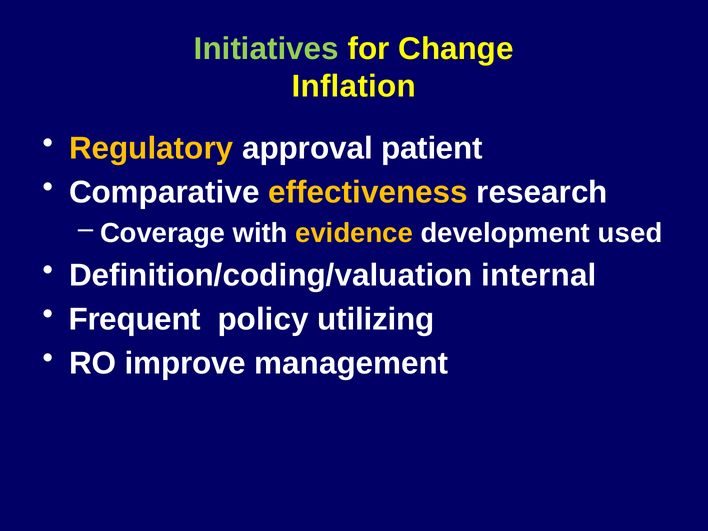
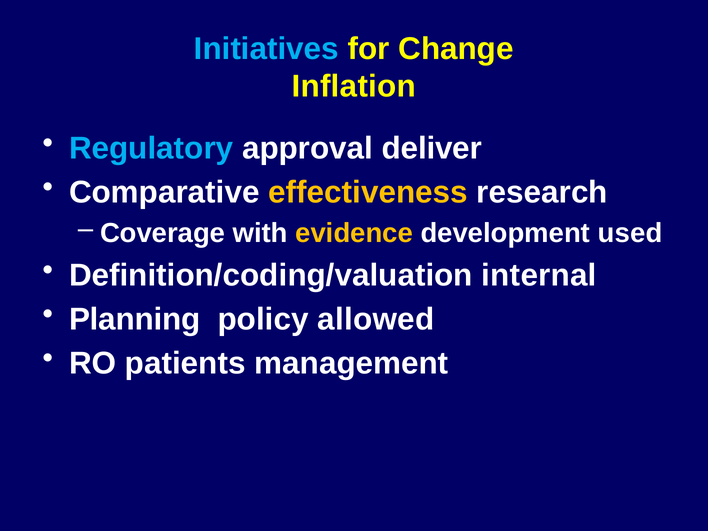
Initiatives colour: light green -> light blue (266, 49)
Regulatory colour: yellow -> light blue (151, 149)
patient: patient -> deliver (432, 149)
Frequent: Frequent -> Planning (135, 319)
utilizing: utilizing -> allowed (376, 319)
improve: improve -> patients (185, 363)
